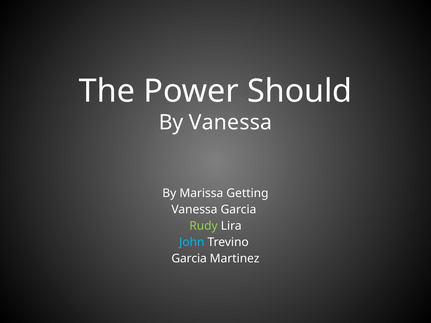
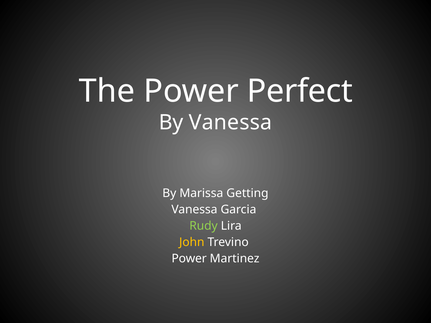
Should: Should -> Perfect (300, 91)
John colour: light blue -> yellow (192, 242)
Garcia: Garcia -> Power (189, 259)
